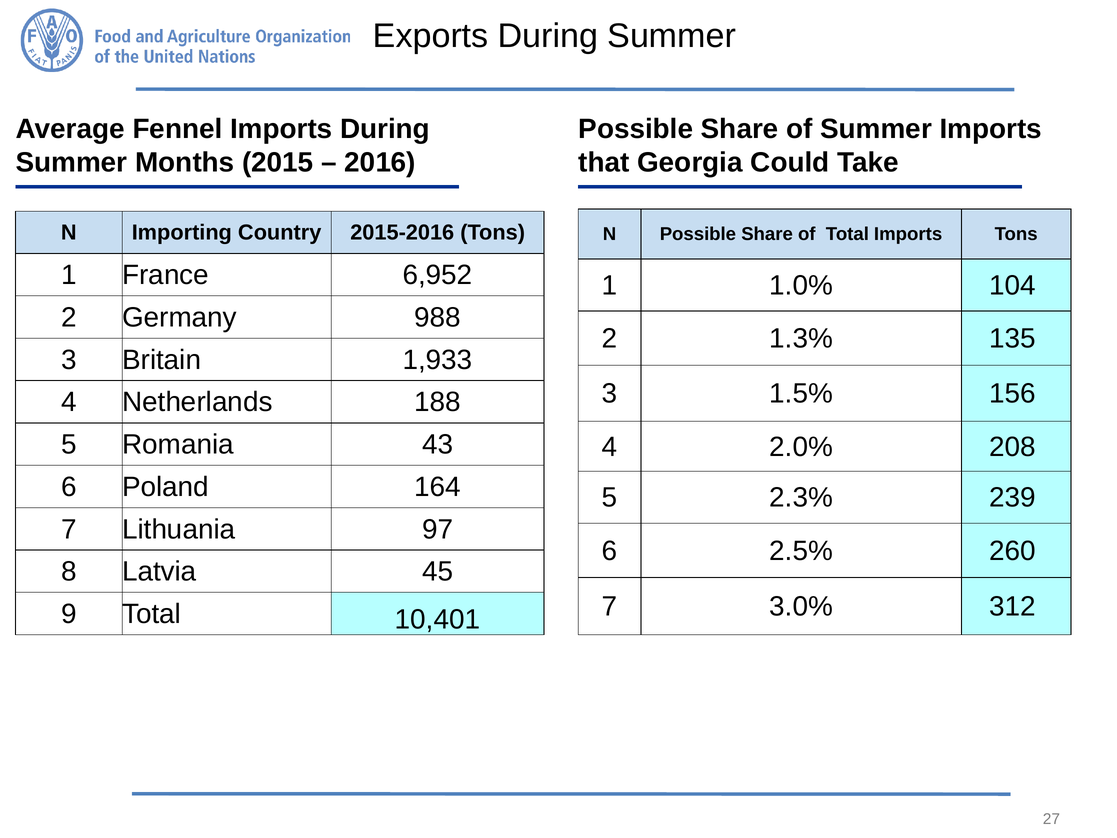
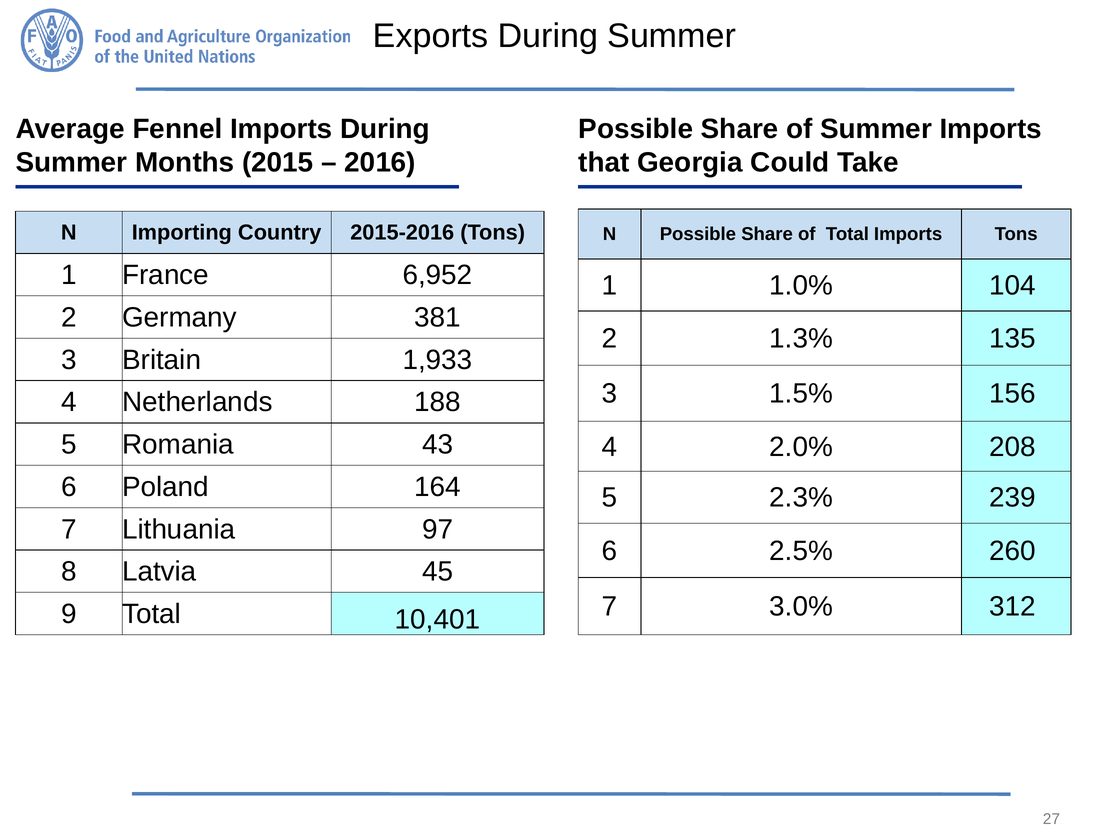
988: 988 -> 381 (438, 317)
